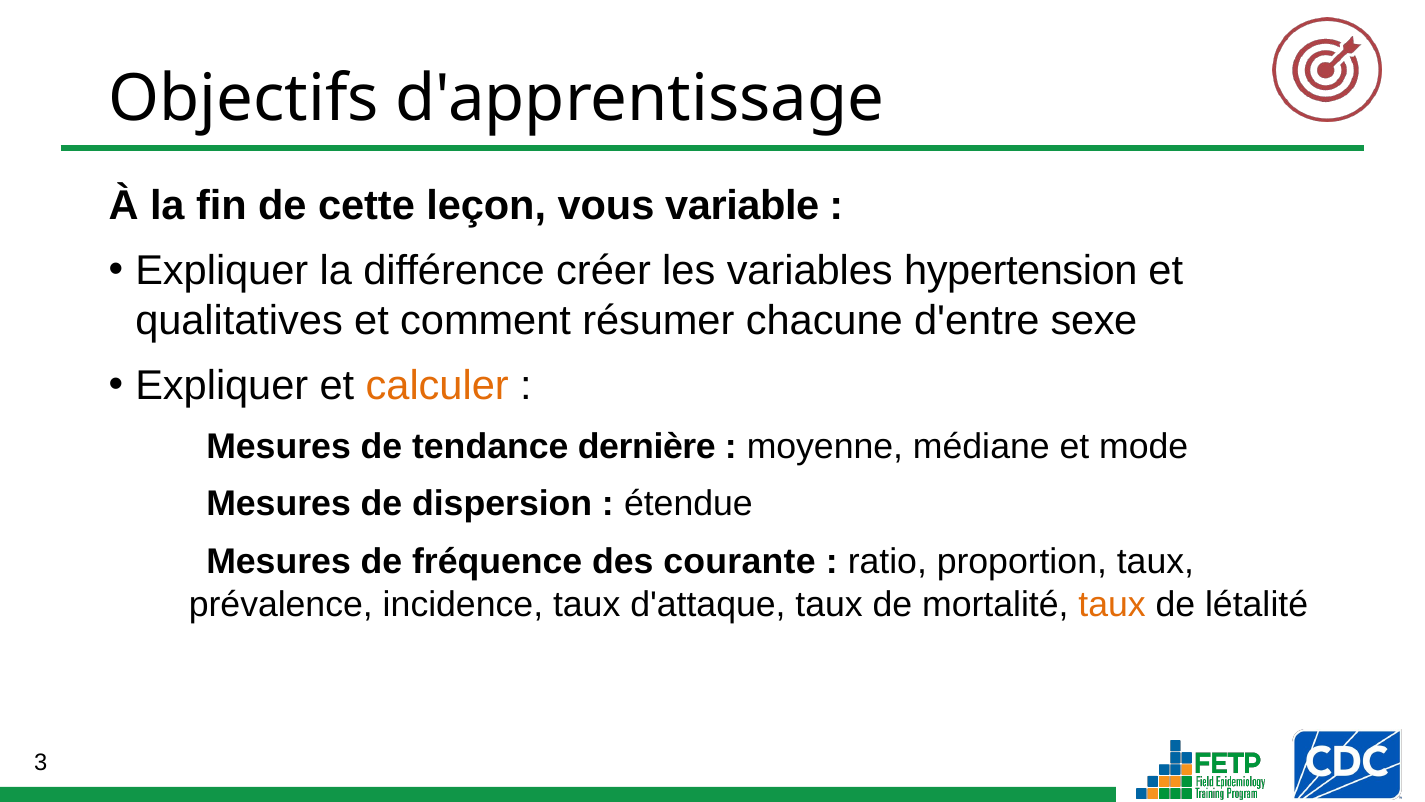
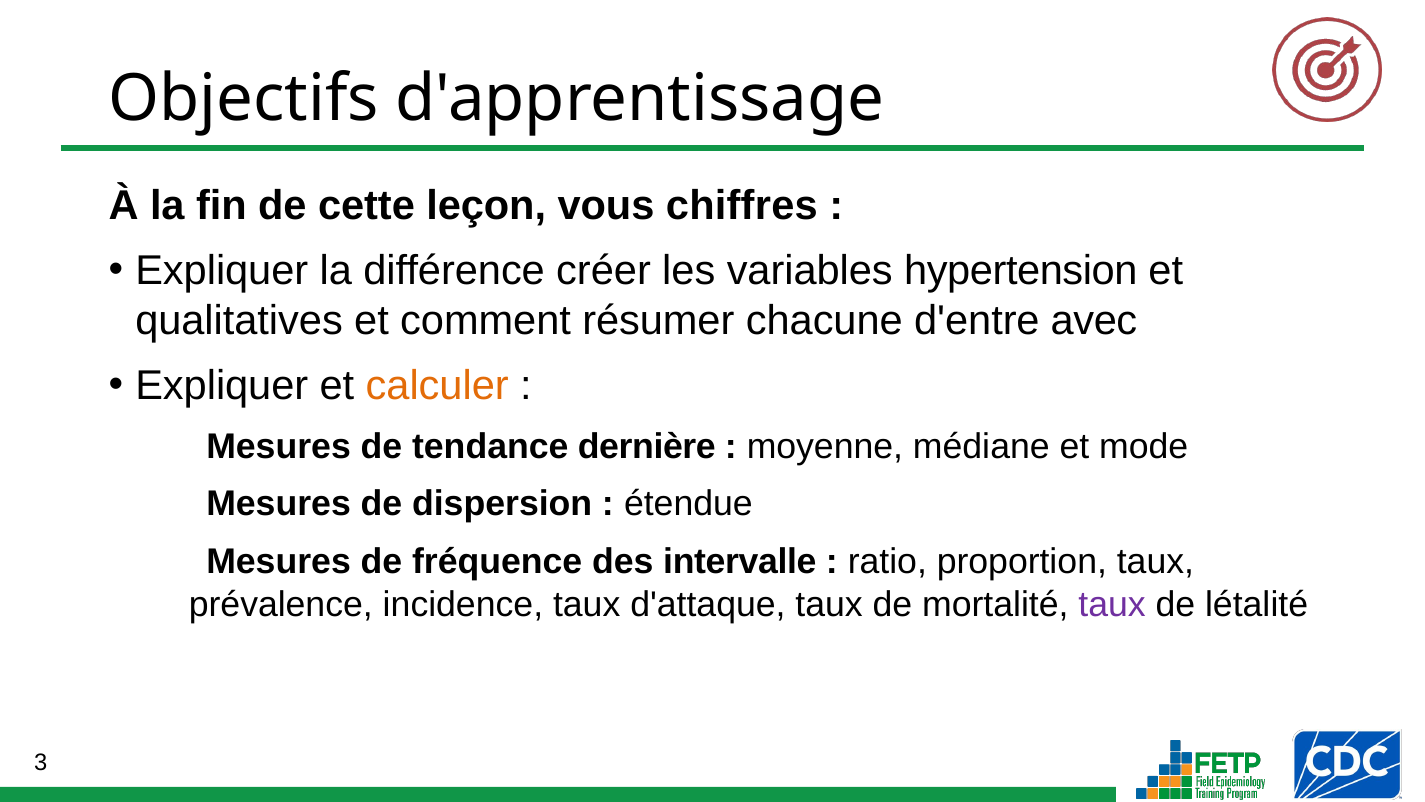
variable: variable -> chiffres (742, 206)
sexe: sexe -> avec (1094, 321)
courante: courante -> intervalle (740, 561)
taux colour: orange -> purple (1112, 604)
